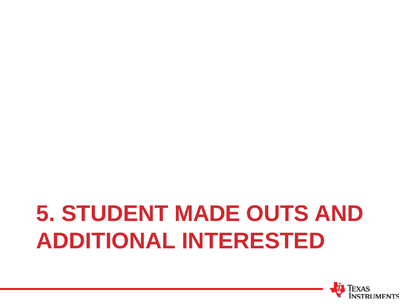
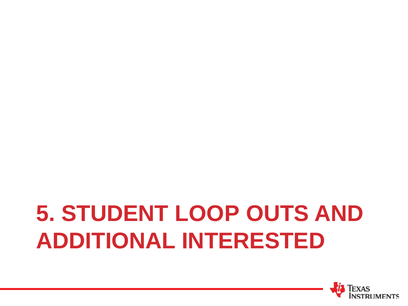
MADE: MADE -> LOOP (207, 214)
